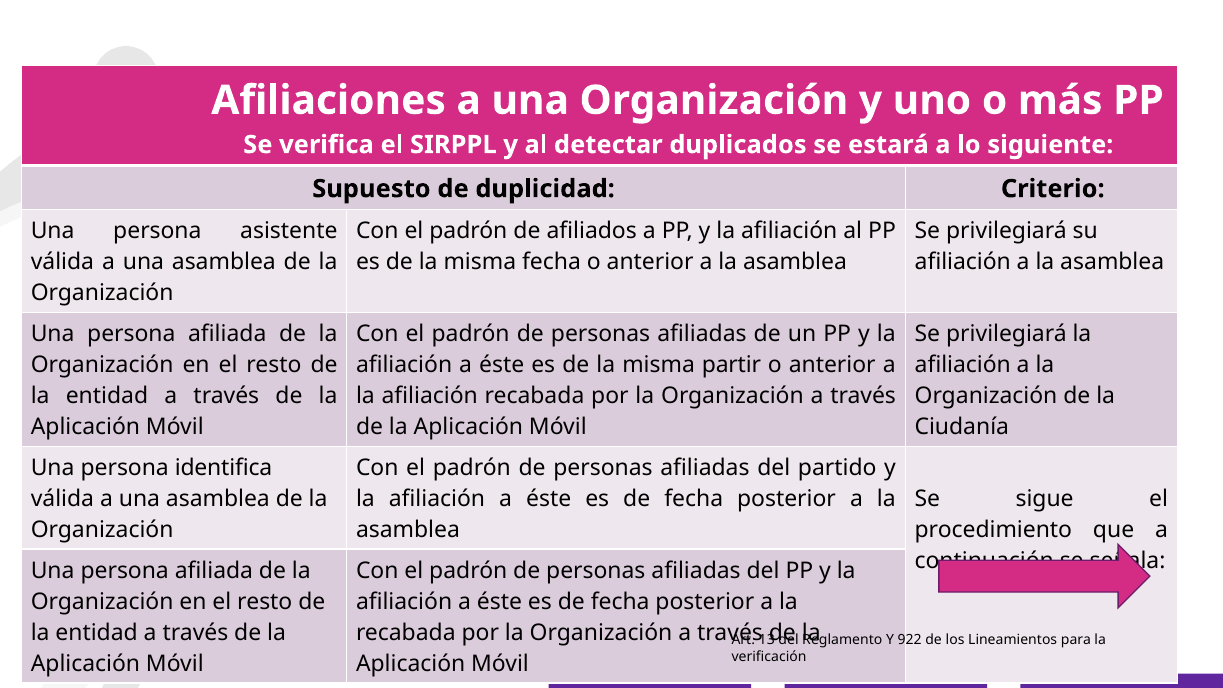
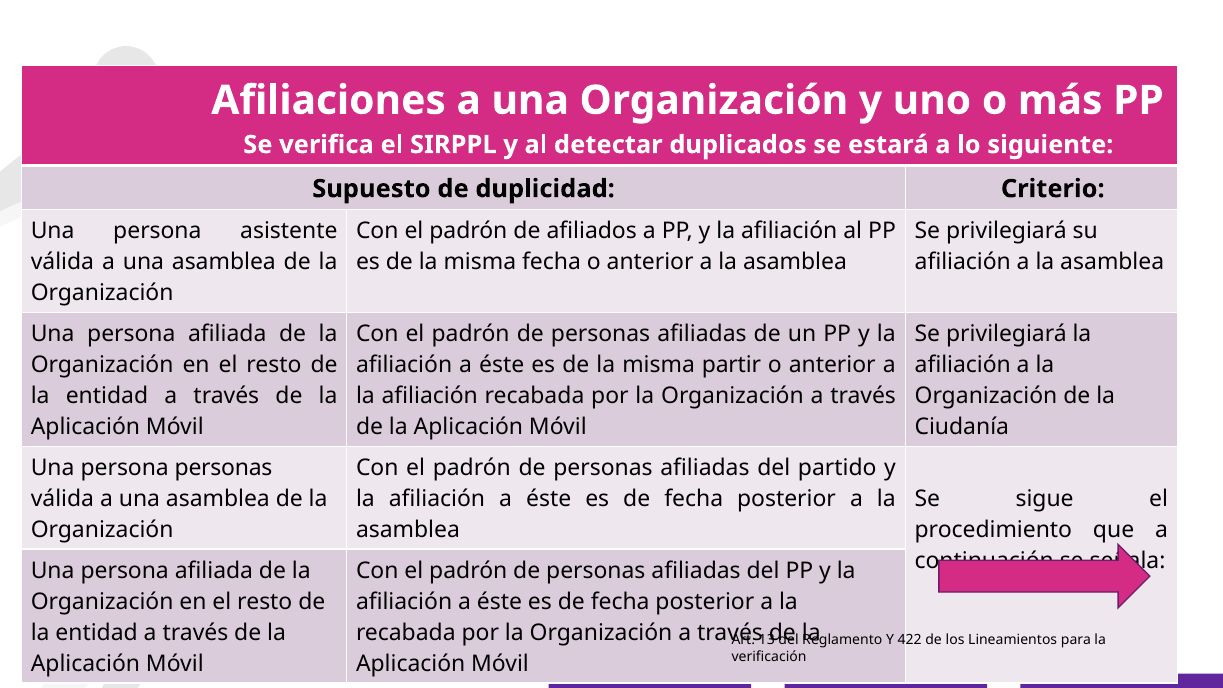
persona identifica: identifica -> personas (224, 468)
922: 922 -> 422 (910, 640)
